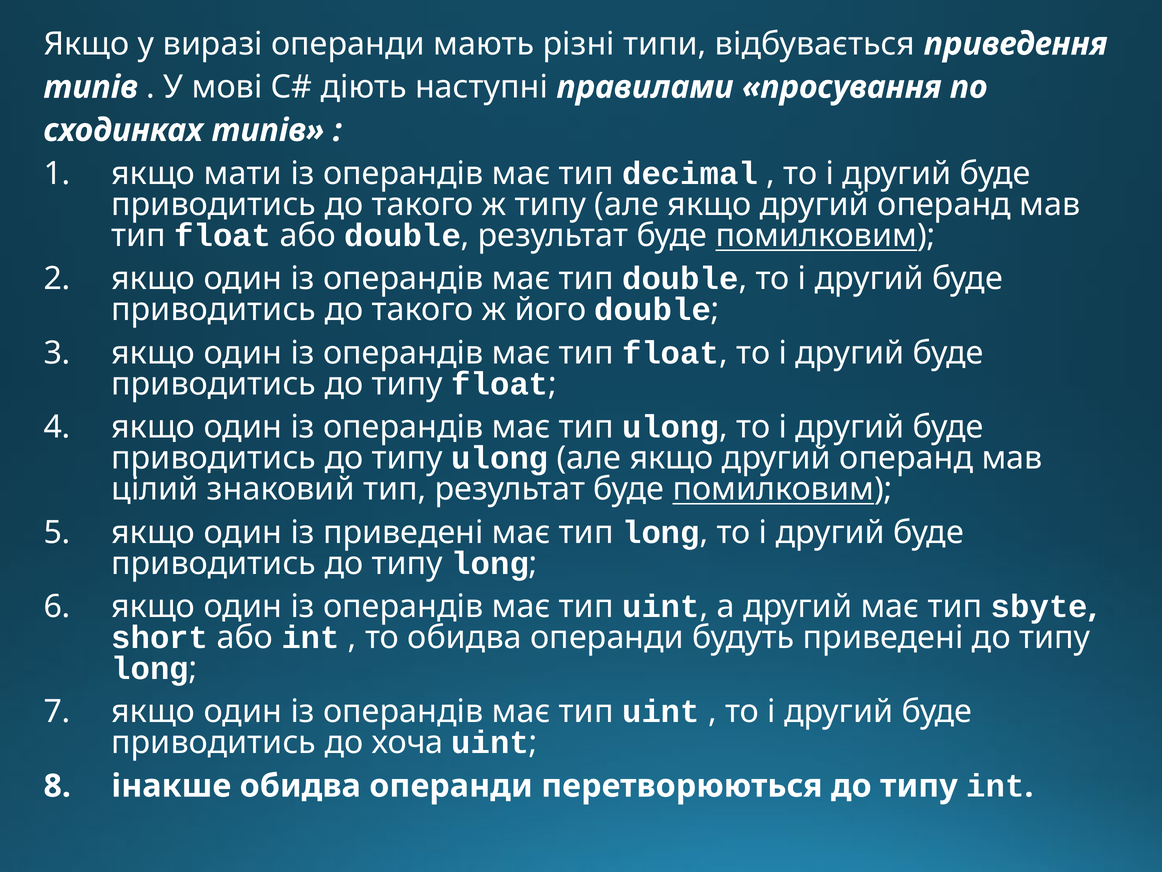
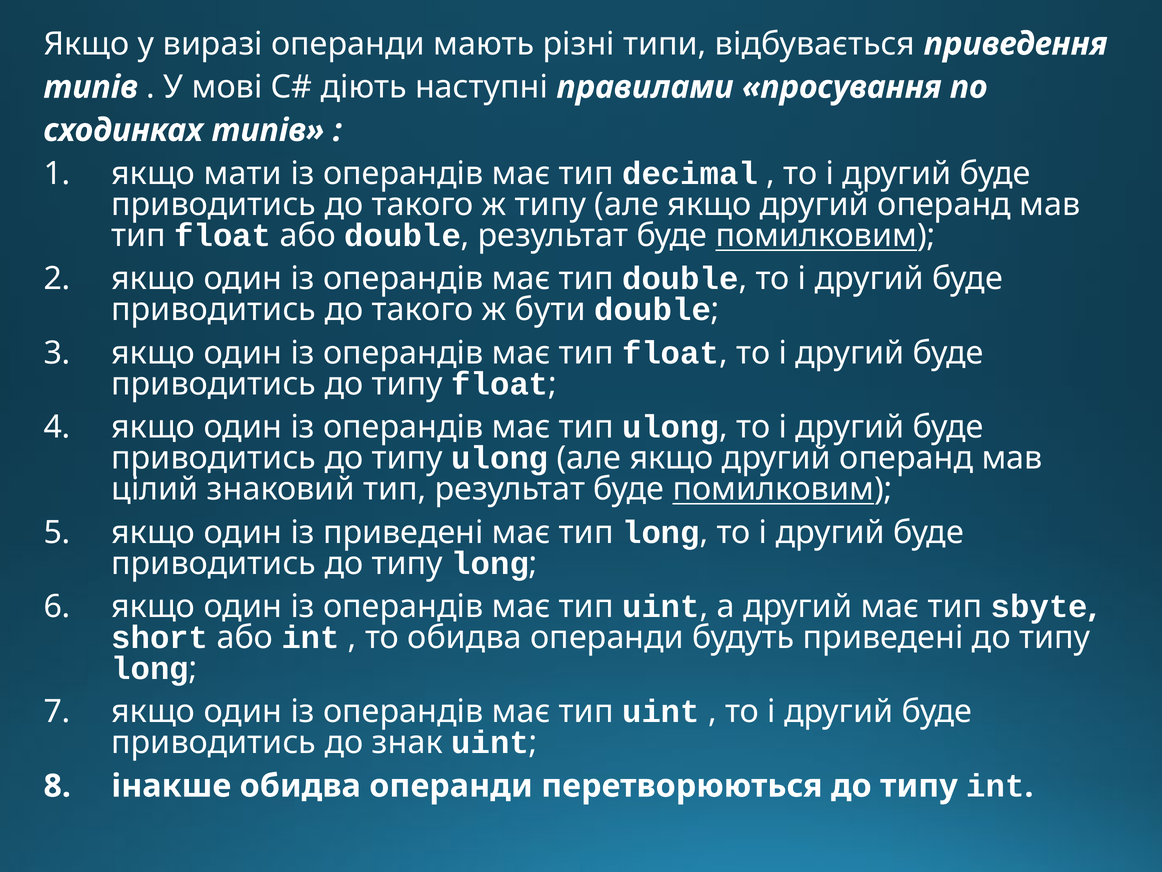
його: його -> бути (550, 310)
хоча: хоча -> знак (407, 742)
